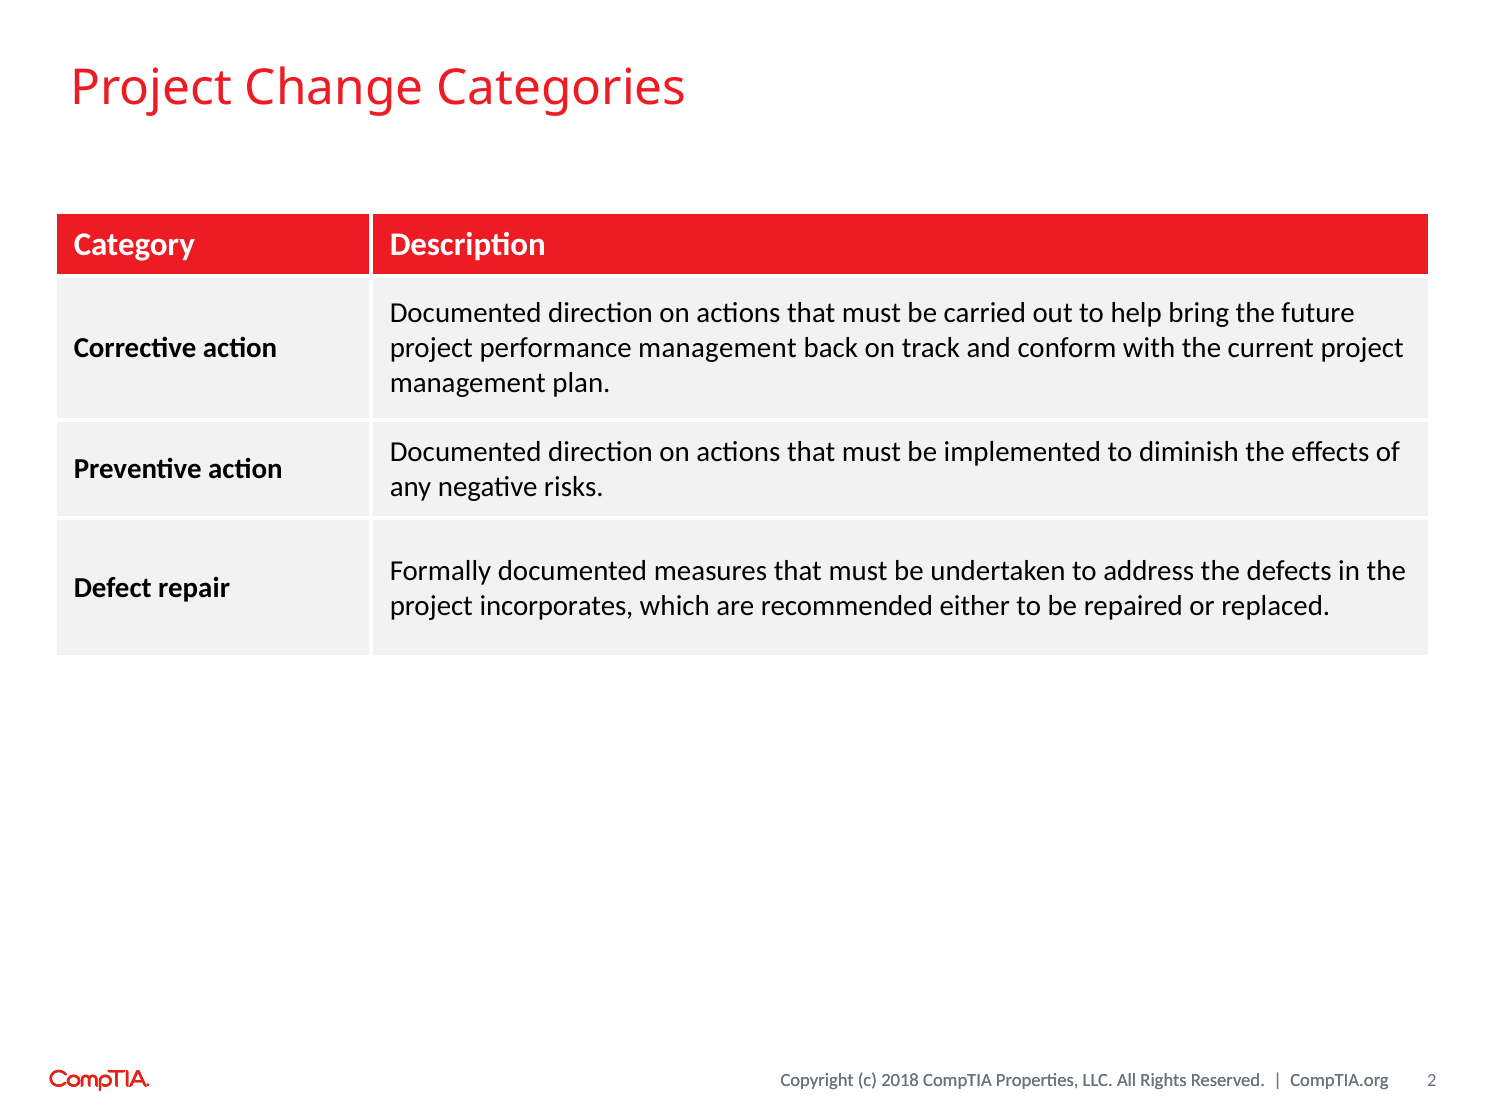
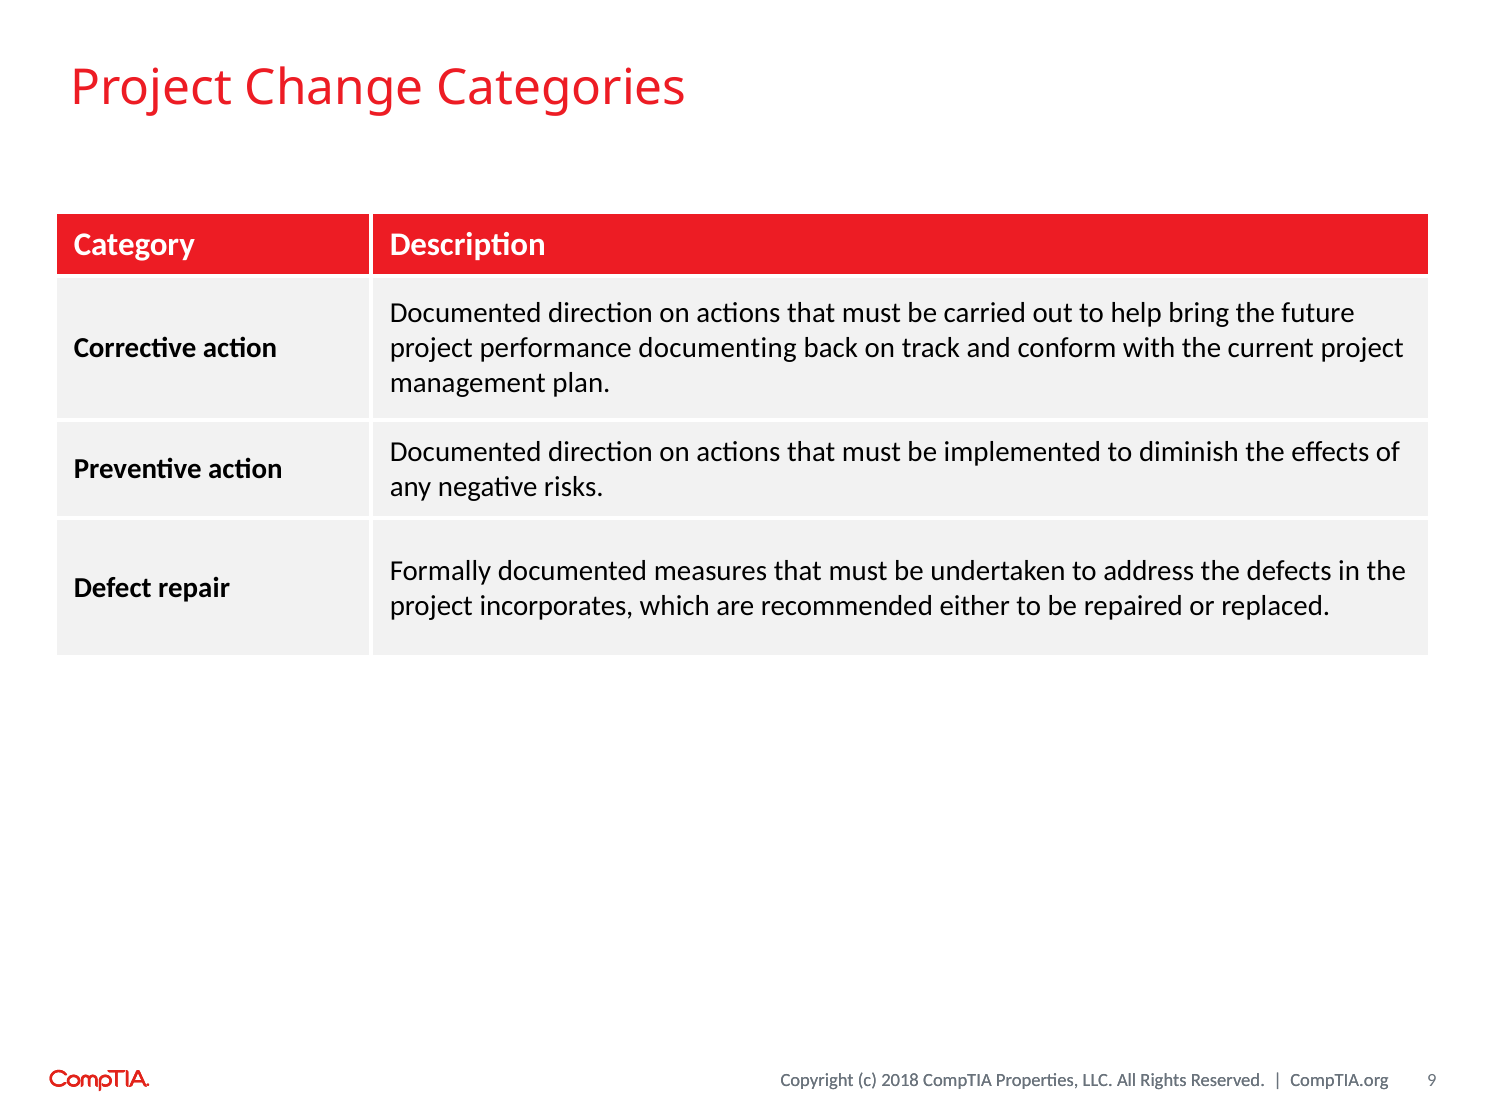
performance management: management -> documenting (717, 348)
2: 2 -> 9 (1432, 1081)
